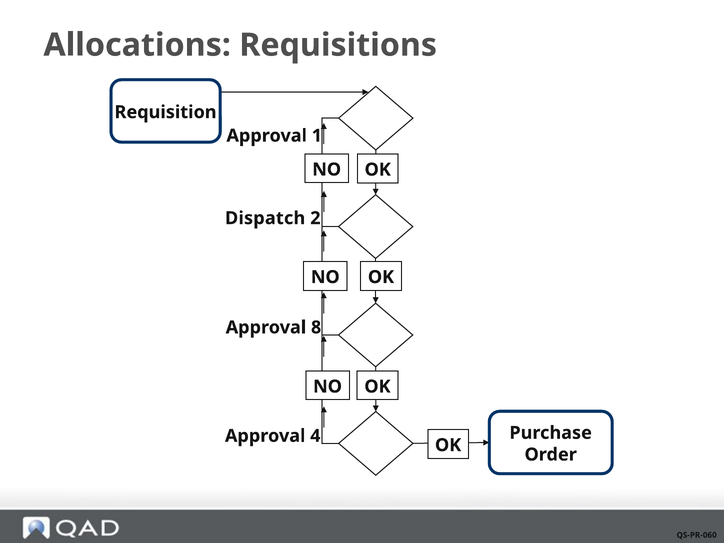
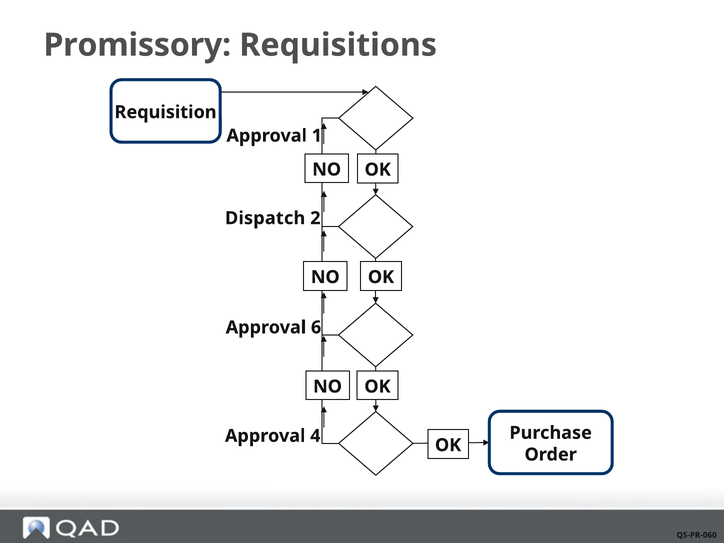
Allocations: Allocations -> Promissory (137, 45)
8: 8 -> 6 (316, 327)
